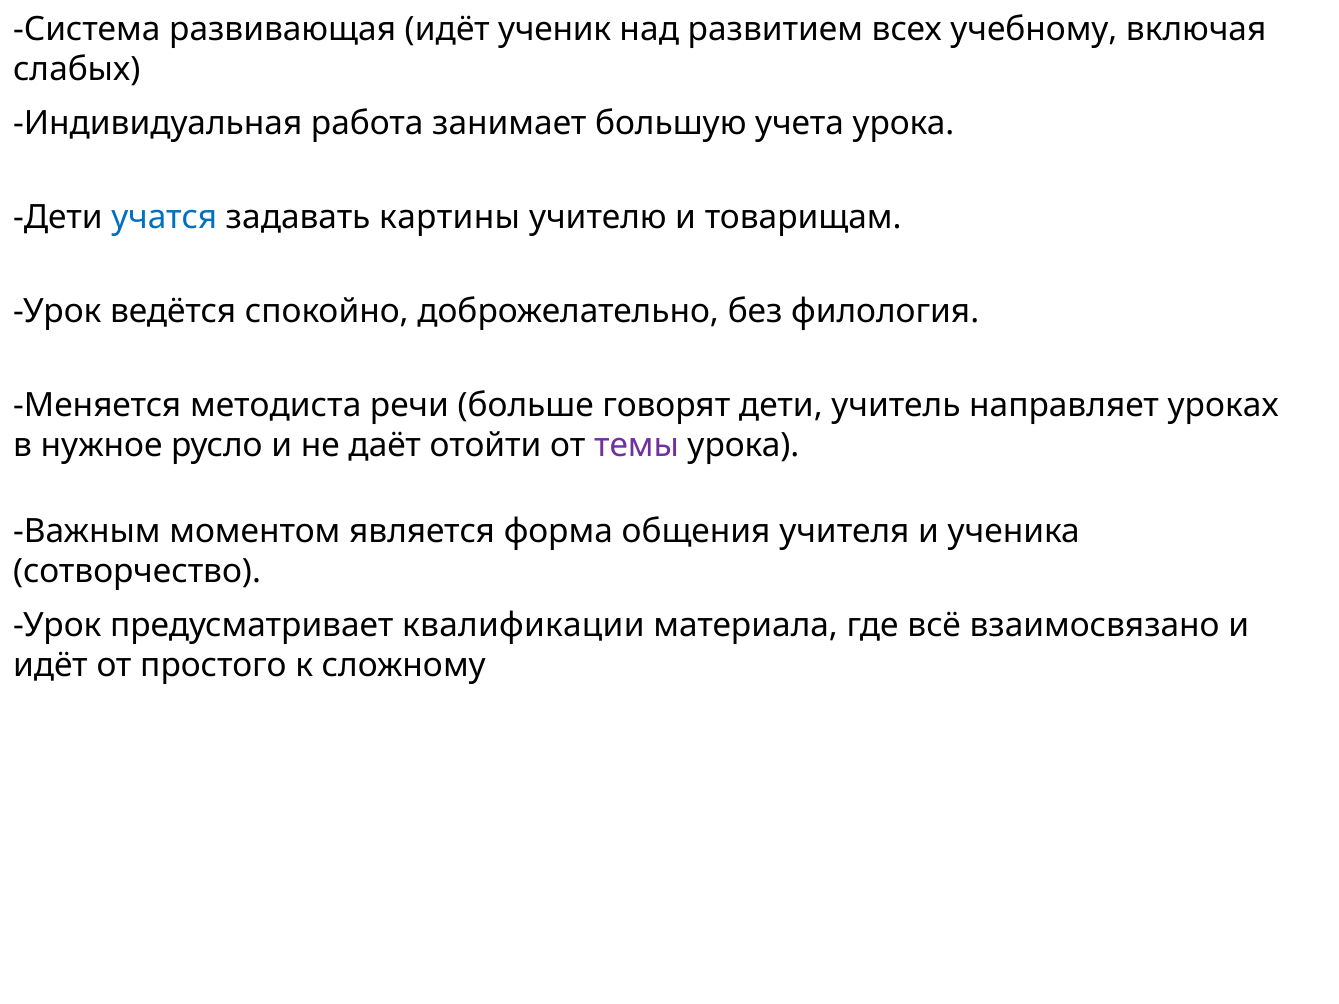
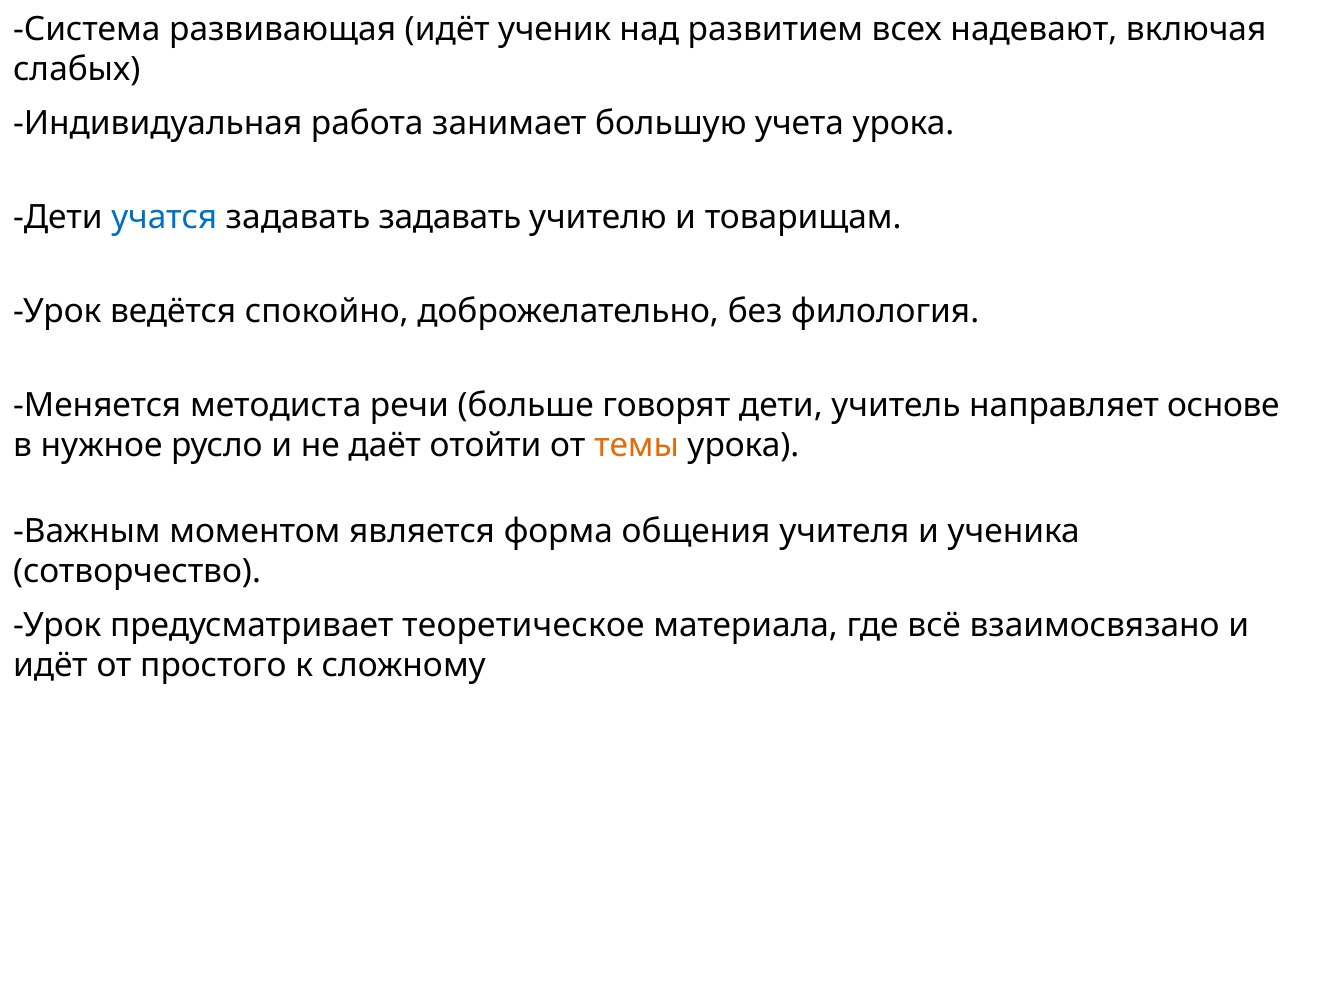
учебному: учебному -> надевают (1034, 29)
задавать картины: картины -> задавать (450, 217)
уроках: уроках -> основе (1223, 406)
темы colour: purple -> orange (637, 446)
квалификации: квалификации -> теоретическое (523, 625)
